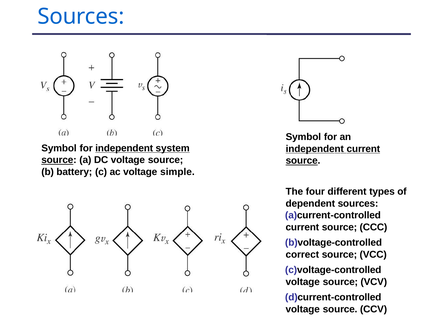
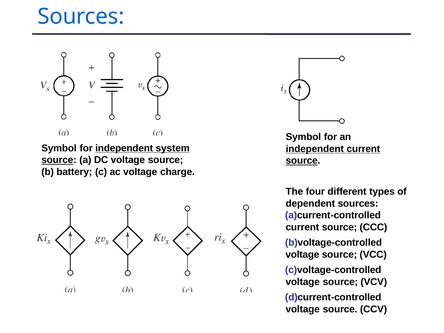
simple: simple -> charge (178, 172)
correct: correct -> voltage (302, 254)
